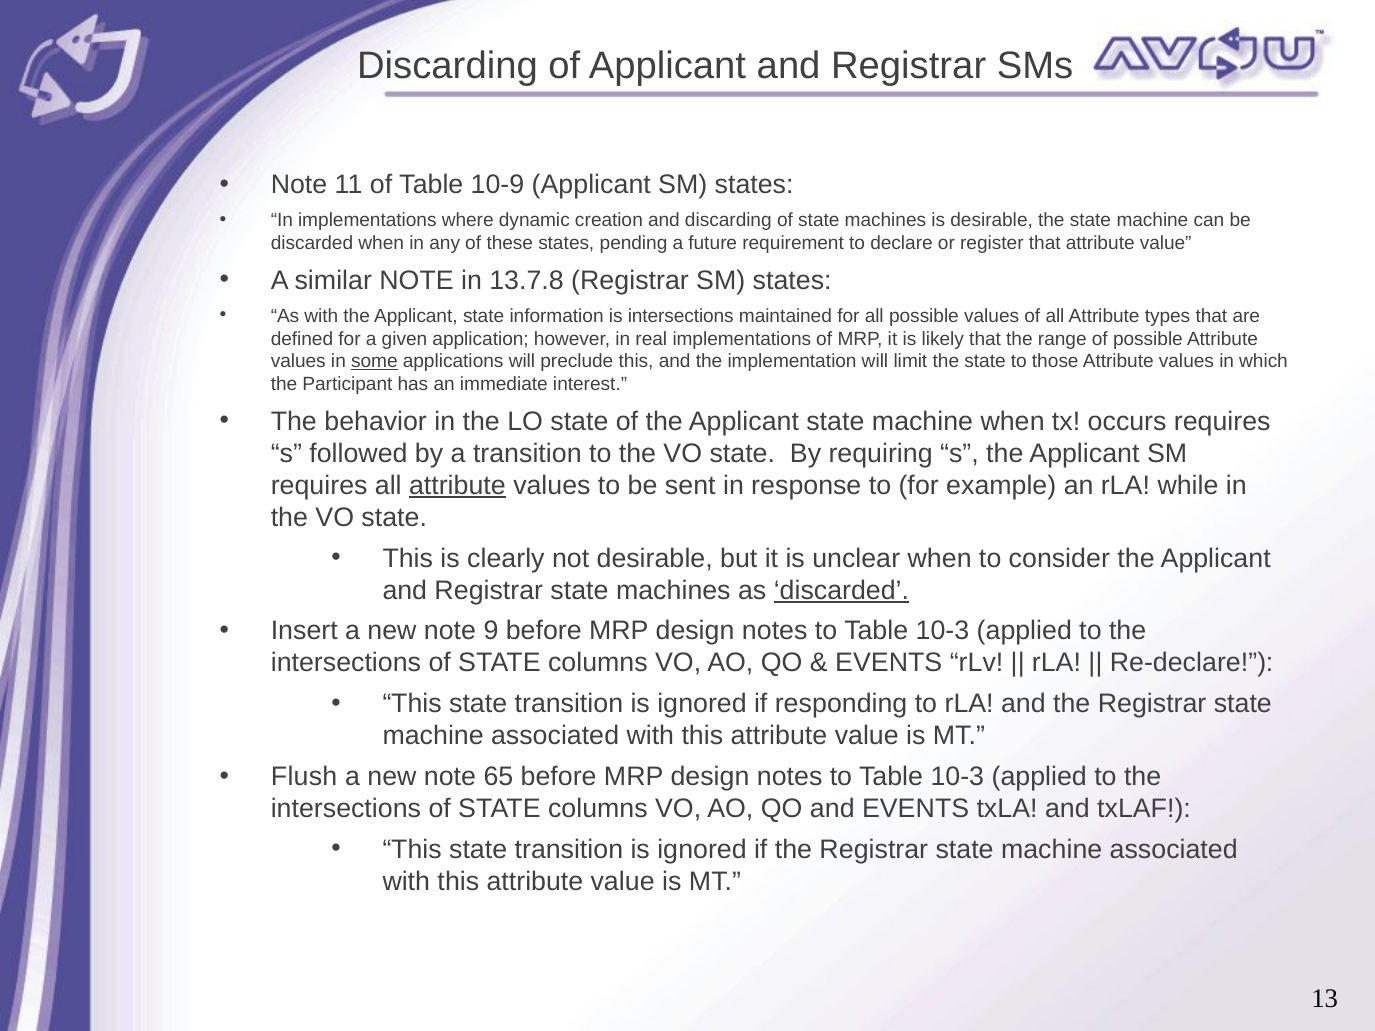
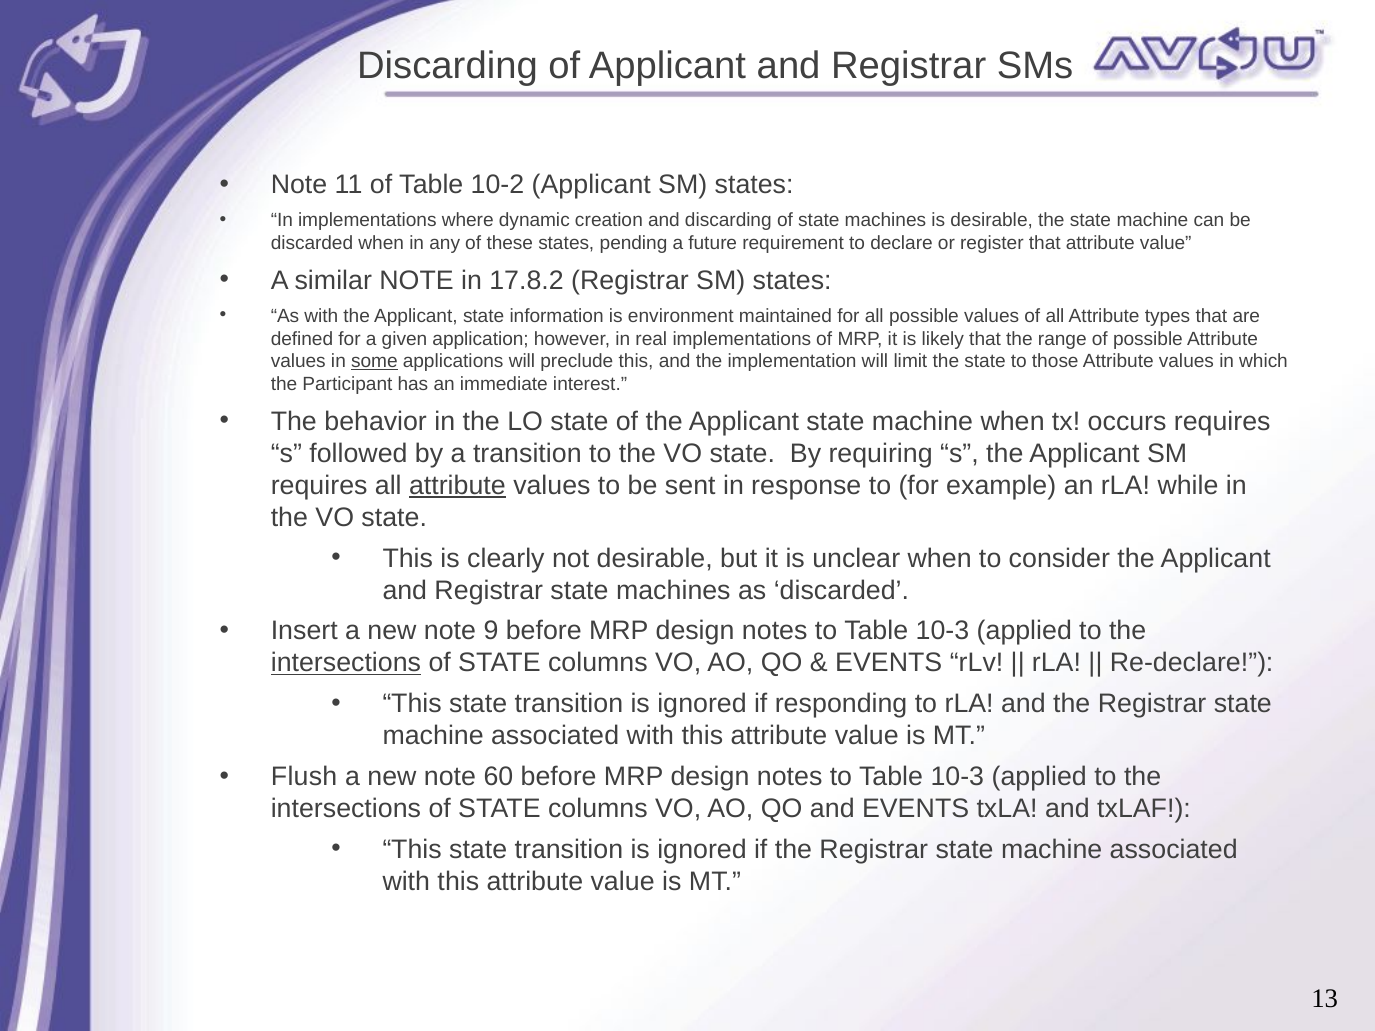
10-9: 10-9 -> 10-2 (497, 185)
13.7.8: 13.7.8 -> 17.8.2 (527, 280)
is intersections: intersections -> environment (681, 316)
discarded underline: present -> none (841, 590)
intersections underline: none -> present (346, 663)
65: 65 -> 60 (498, 777)
